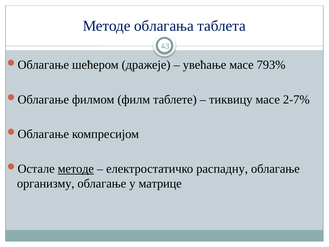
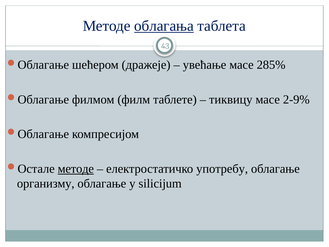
облагања underline: none -> present (164, 26)
793%: 793% -> 285% (271, 65)
2-7%: 2-7% -> 2-9% (296, 99)
распадну: распадну -> употребу (222, 169)
матрице: матрице -> silicijum (160, 183)
